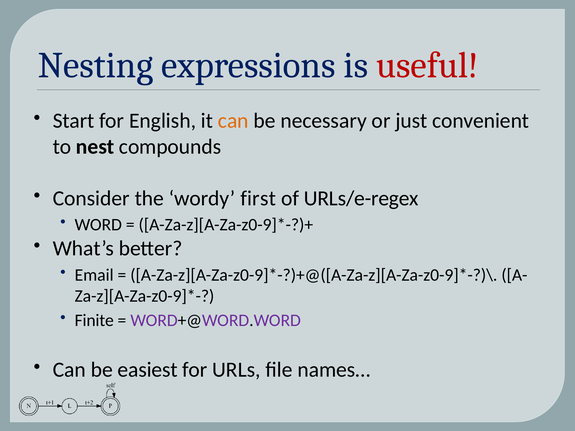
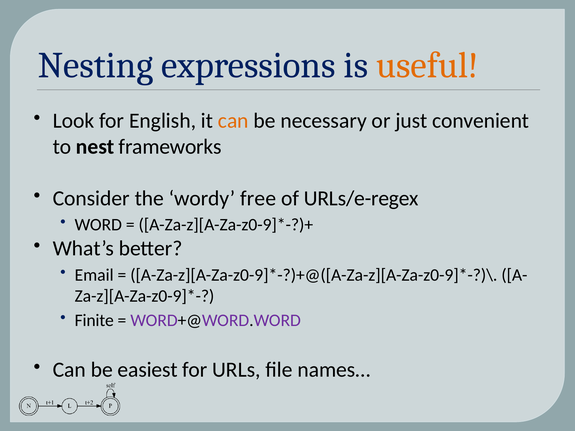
useful colour: red -> orange (427, 65)
Start: Start -> Look (74, 121)
compounds: compounds -> frameworks (170, 147)
first: first -> free (258, 198)
